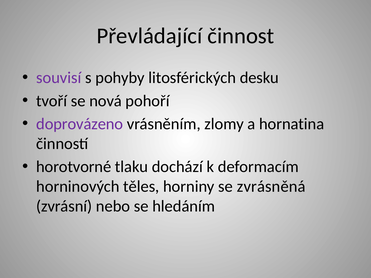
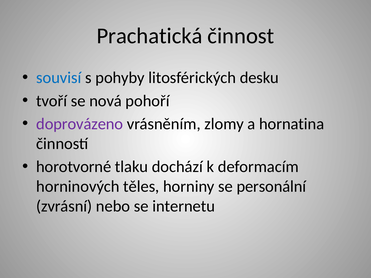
Převládající: Převládající -> Prachatická (149, 36)
souvisí colour: purple -> blue (59, 78)
zvrásněná: zvrásněná -> personální (271, 187)
hledáním: hledáním -> internetu (184, 206)
